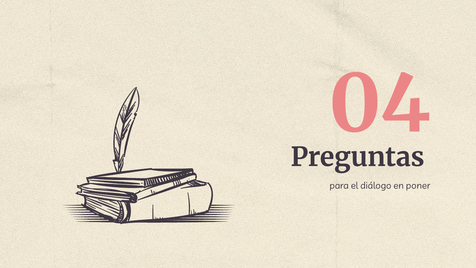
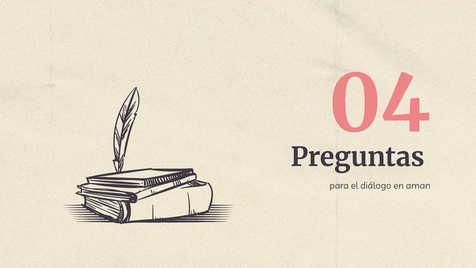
poner: poner -> aman (418, 186)
